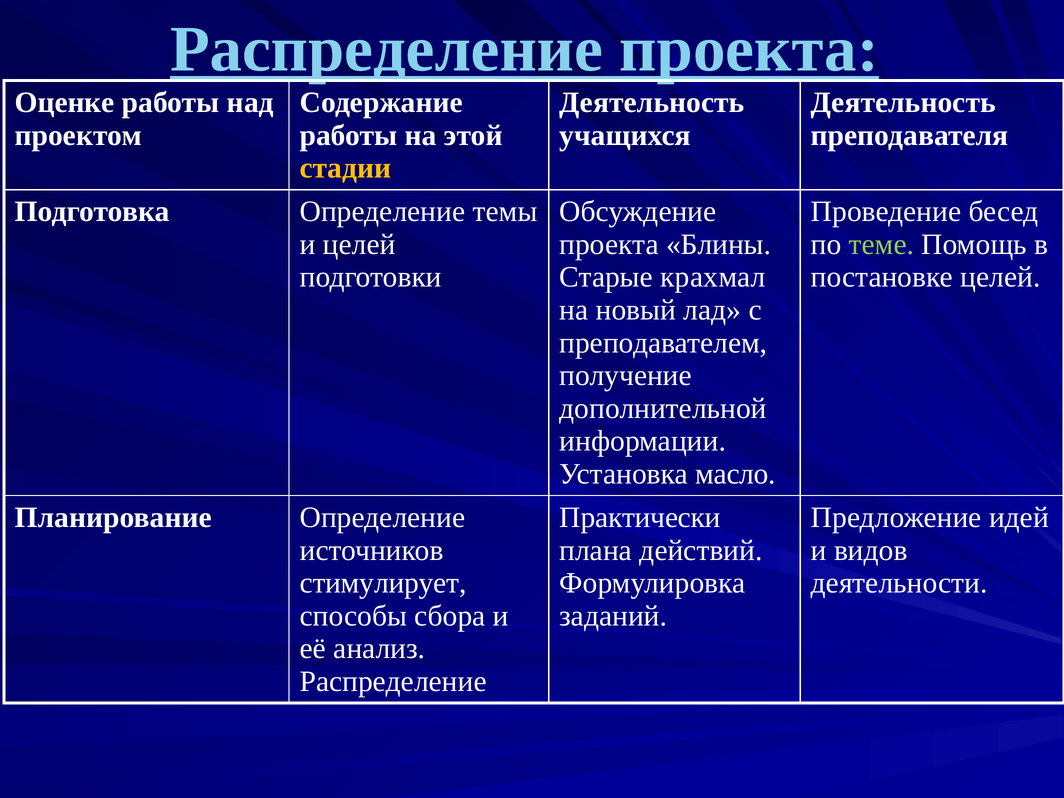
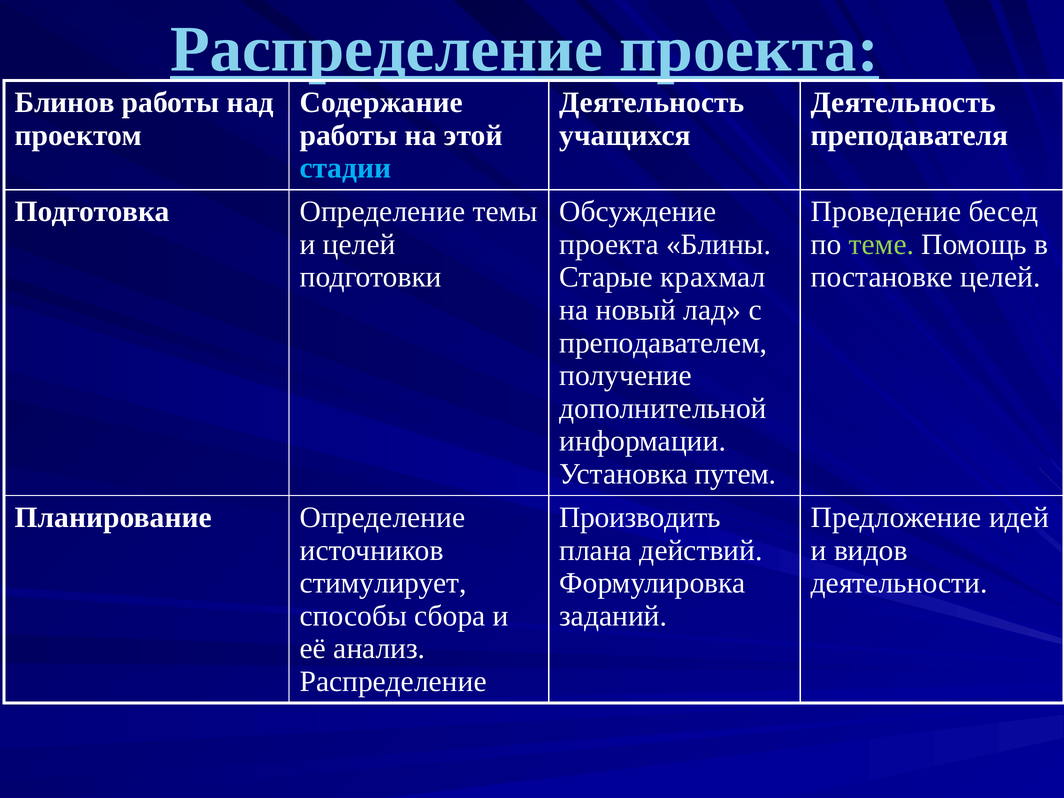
Оценке: Оценке -> Блинов (65, 103)
стадии colour: yellow -> light blue (346, 168)
масло: масло -> путем (736, 474)
Практически: Практически -> Производить (640, 518)
